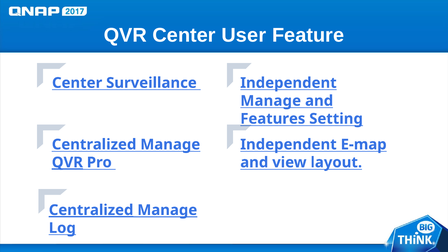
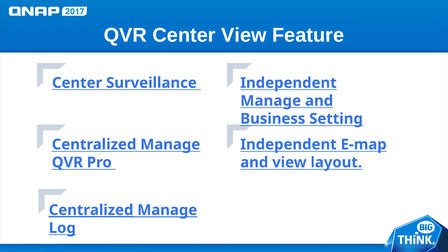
Center User: User -> View (244, 35)
Features: Features -> Business (273, 119)
QVR underline: present -> none (67, 162)
